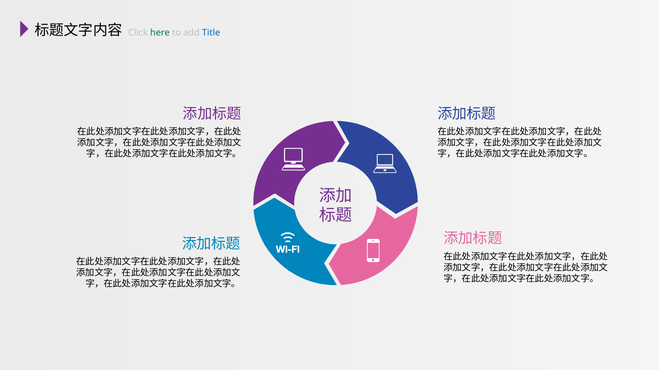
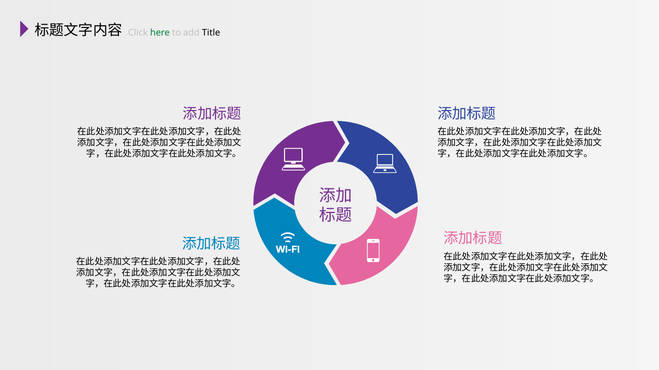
Title colour: blue -> black (211, 33)
